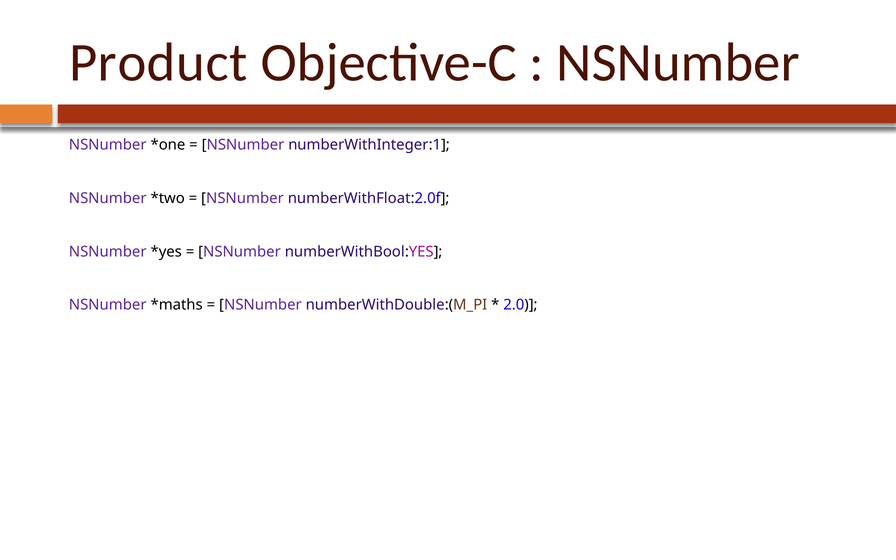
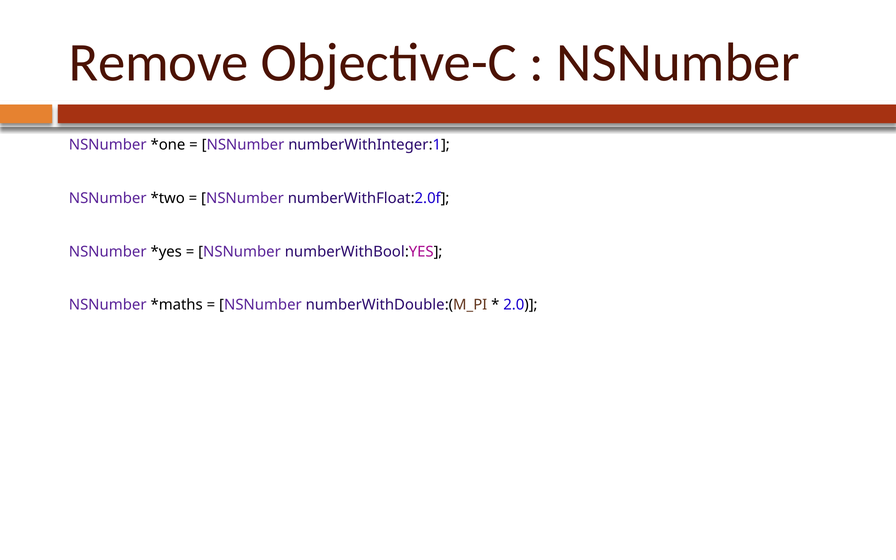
Product: Product -> Remove (159, 63)
